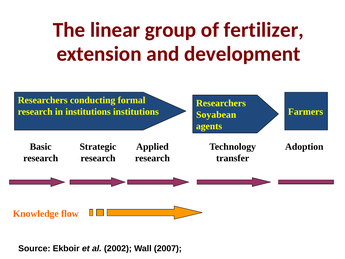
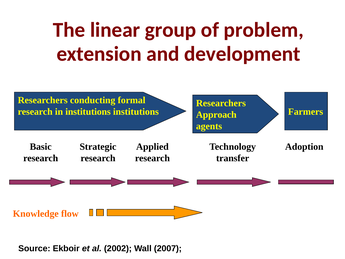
fertilizer: fertilizer -> problem (264, 30)
Soyabean: Soyabean -> Approach (216, 114)
